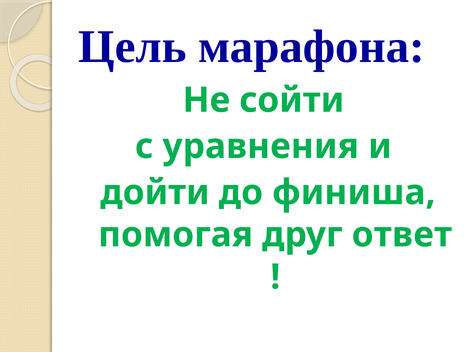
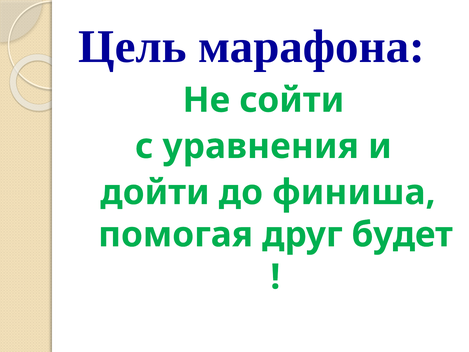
ответ: ответ -> будет (402, 235)
